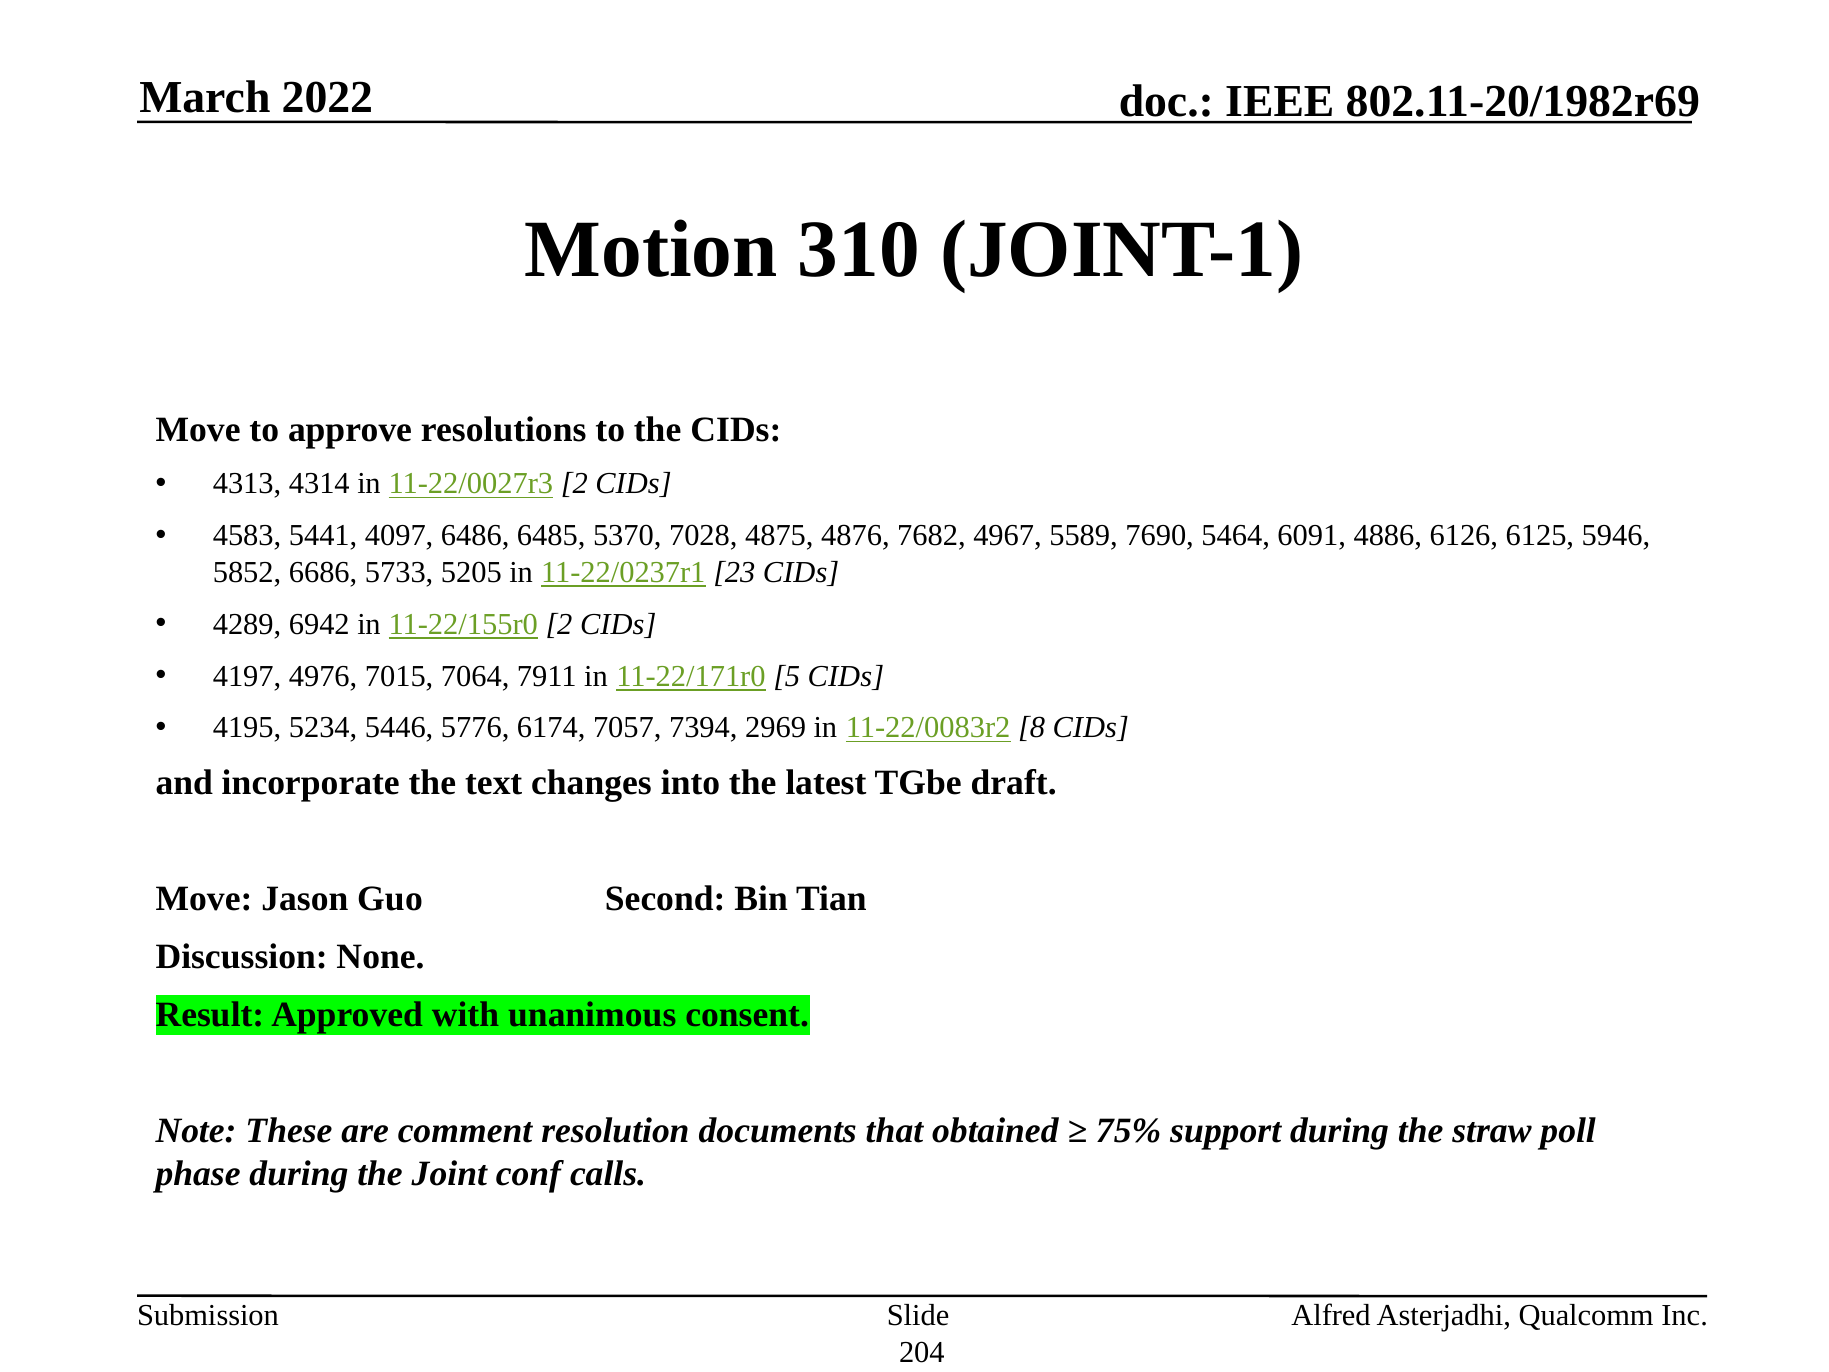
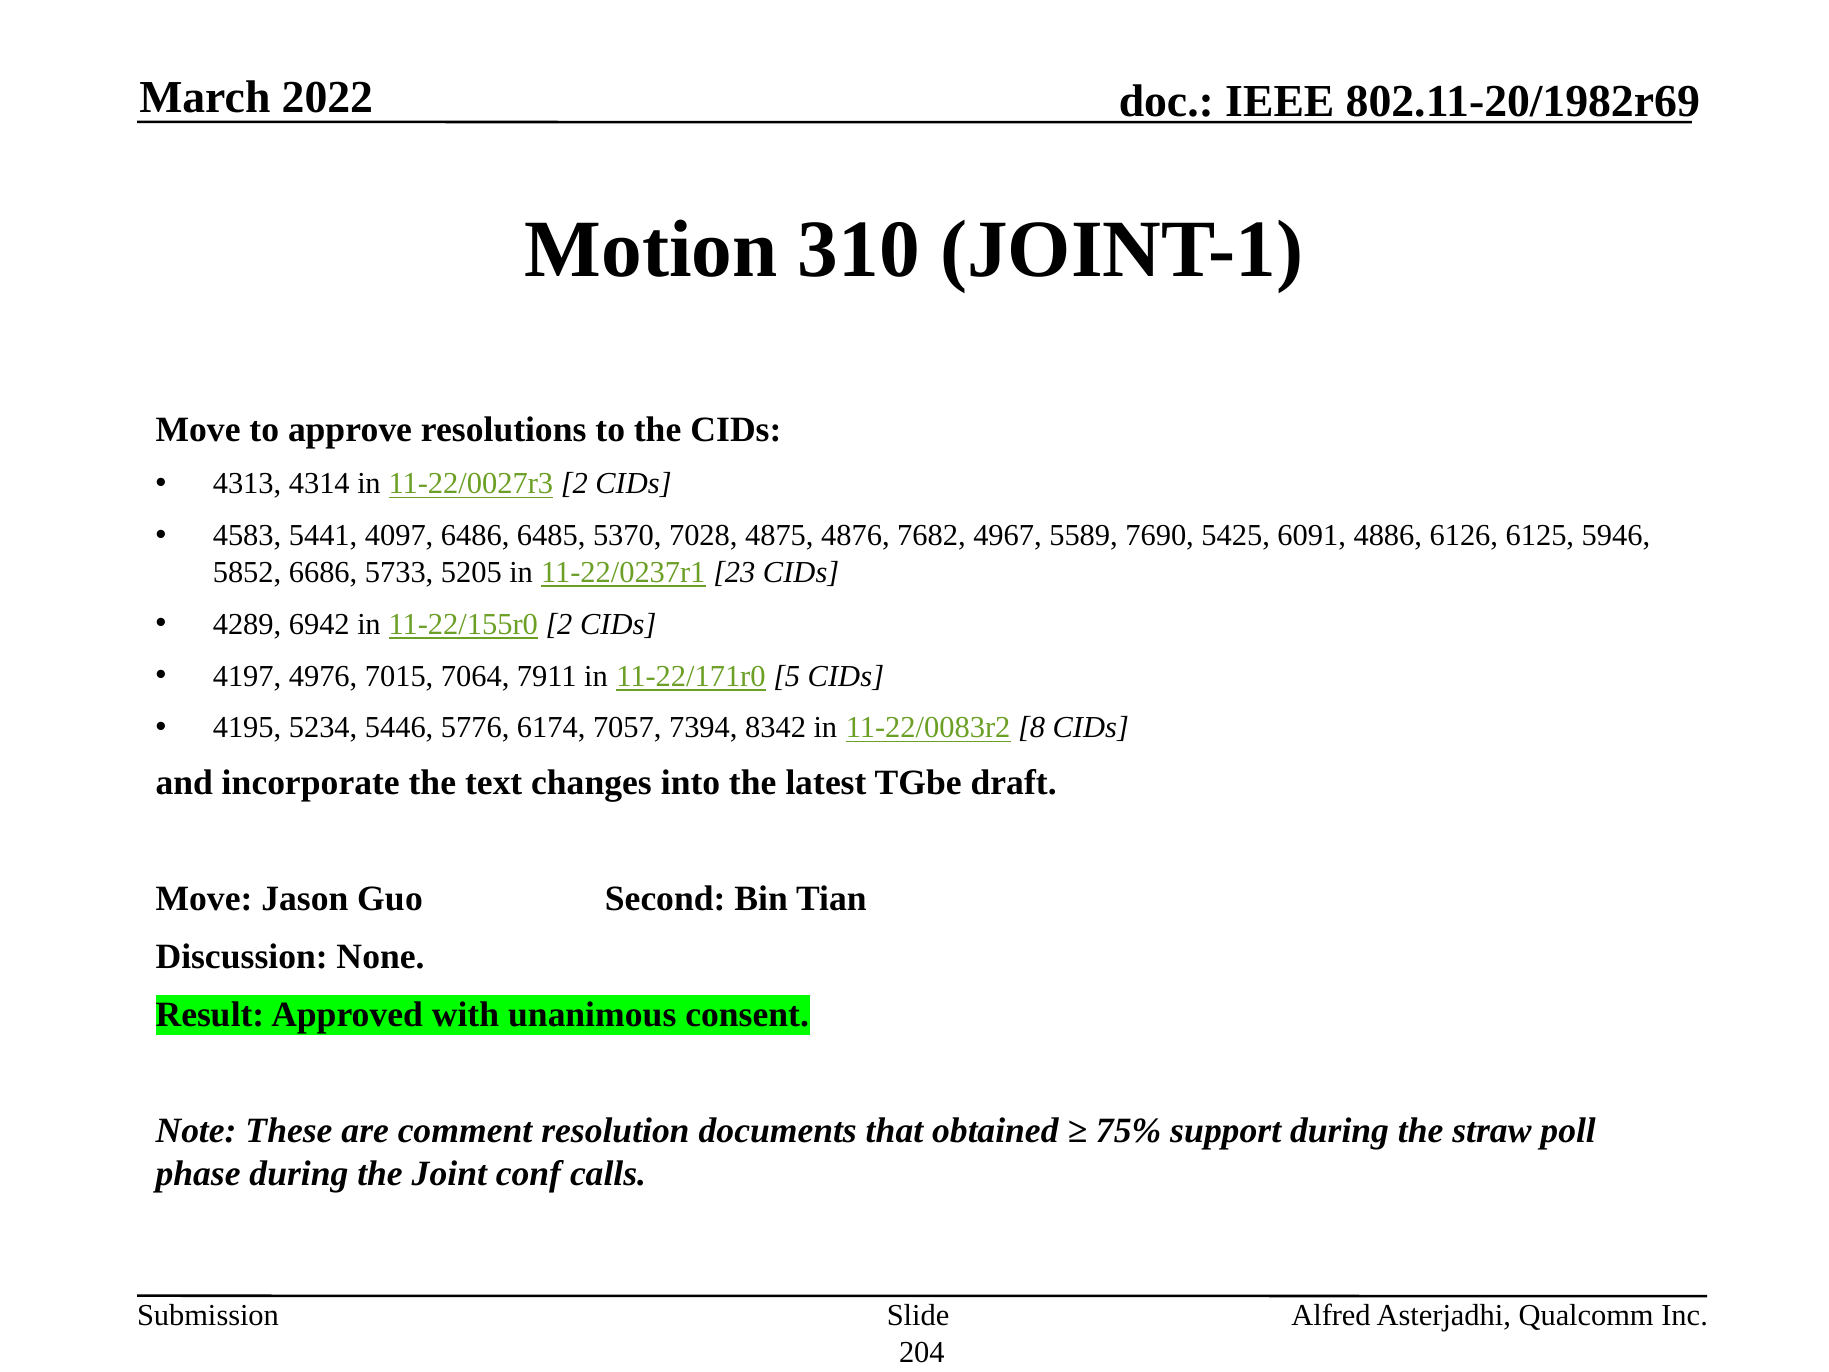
5464: 5464 -> 5425 (1236, 536)
2969: 2969 -> 8342 (776, 728)
